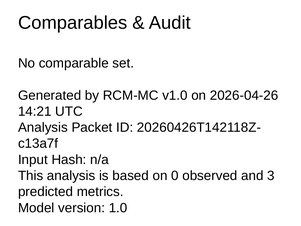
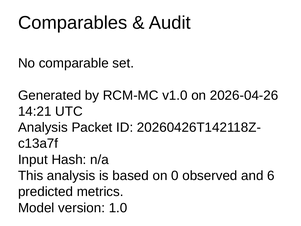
3: 3 -> 6 (271, 176)
